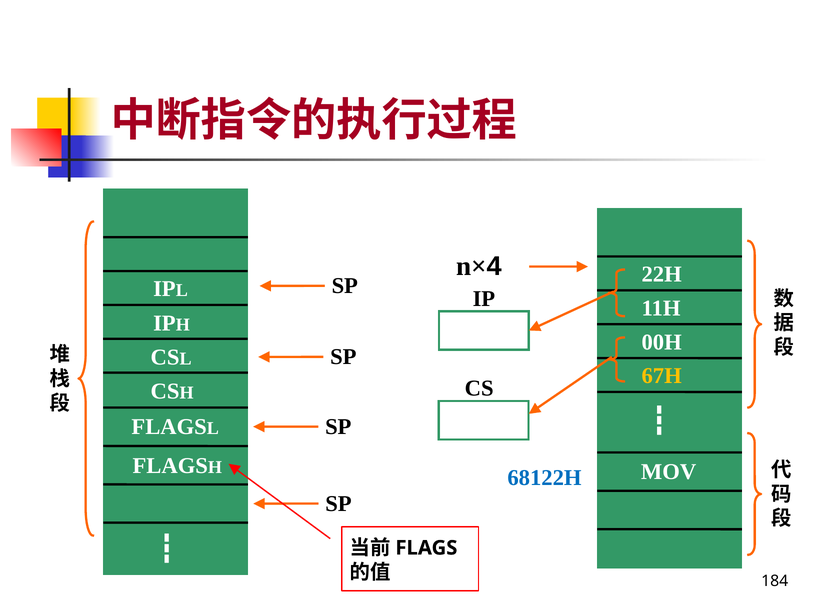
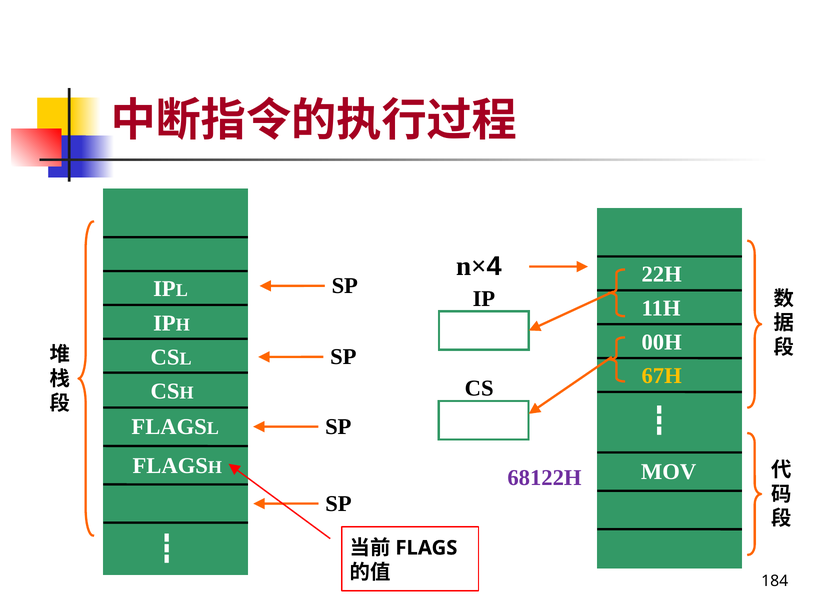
68122H colour: blue -> purple (544, 478)
